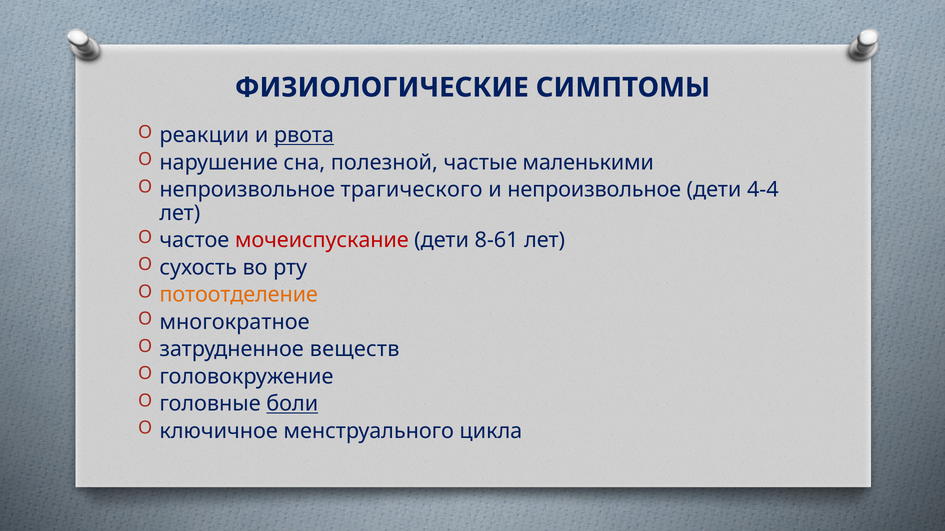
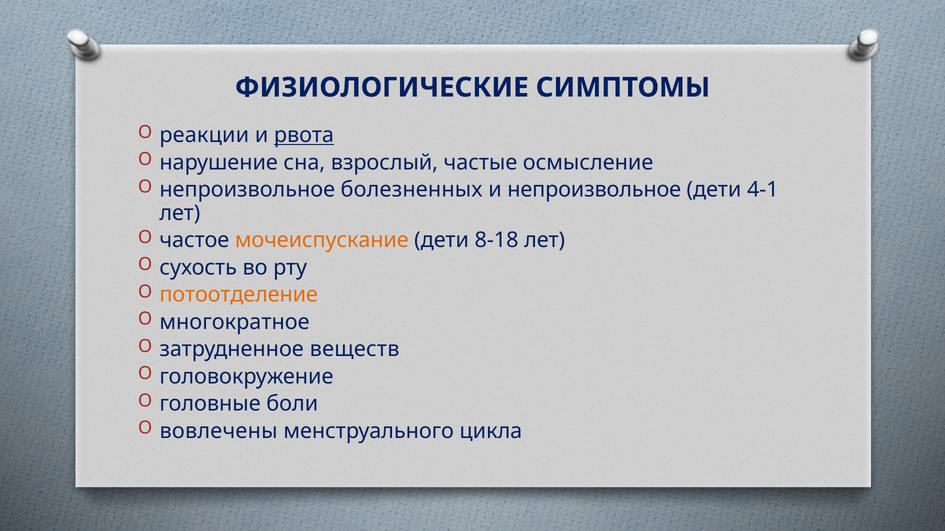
полезной: полезной -> взрослый (384, 163)
маленькими: маленькими -> осмысление (588, 163)
трагического: трагического -> болезненных (412, 190)
4-4: 4-4 -> 4-1 (763, 190)
мочеиспускание colour: red -> orange (322, 241)
8-61: 8-61 -> 8-18 (497, 241)
боли underline: present -> none (292, 404)
ключичное: ключичное -> вовлечены (219, 431)
